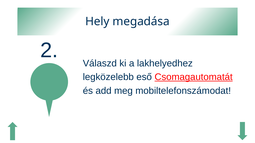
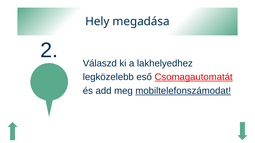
mobiltelefonszámodat underline: none -> present (183, 91)
